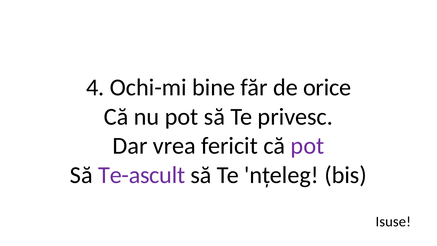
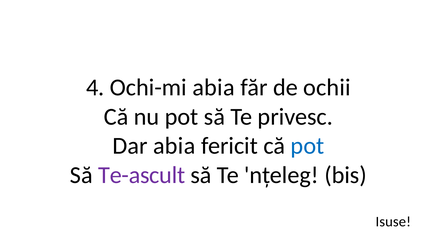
Ochi-mi bine: bine -> abia (214, 87)
orice: orice -> ochii (327, 87)
Dar vrea: vrea -> abia (174, 146)
pot colour: purple -> blue (307, 146)
